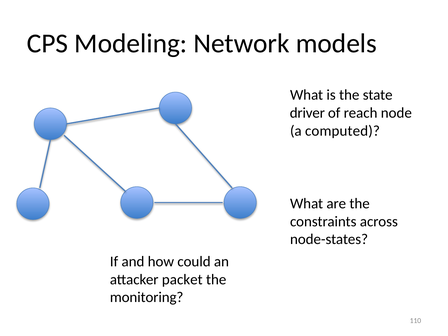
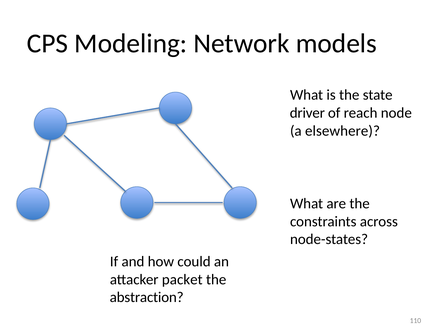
computed: computed -> elsewhere (342, 131)
monitoring: monitoring -> abstraction (147, 297)
